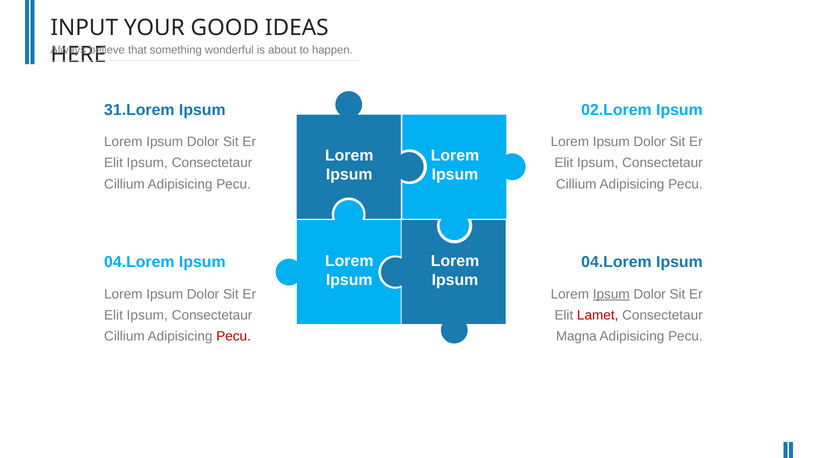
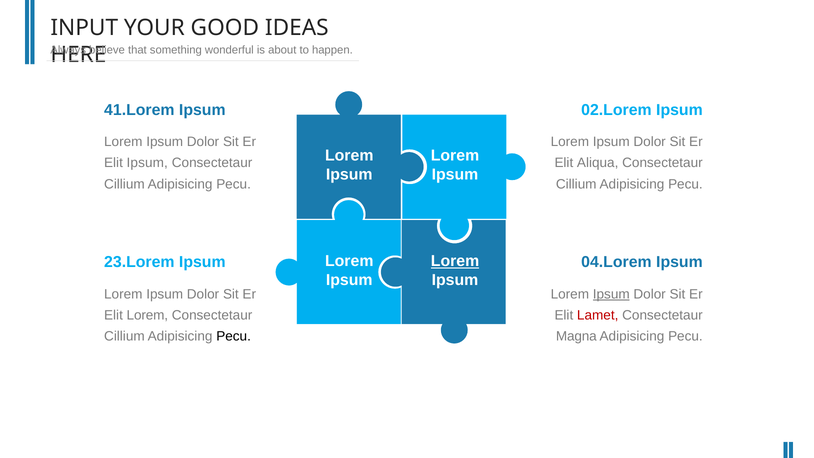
31.Lorem: 31.Lorem -> 41.Lorem (139, 110)
Ipsum: Ipsum -> Aliqua (598, 163)
Lorem underline: none -> present (455, 261)
04.Lorem: 04.Lorem -> 23.Lorem (139, 262)
Ipsum: Ipsum -> Lorem (147, 315)
Pecu colour: red -> black (234, 336)
